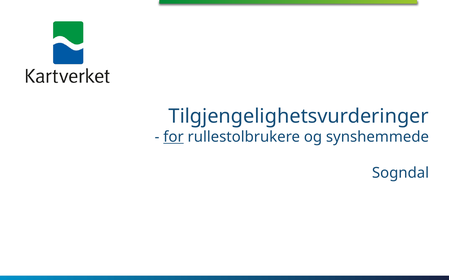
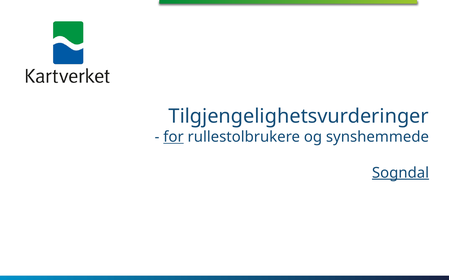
Sogndal underline: none -> present (401, 173)
